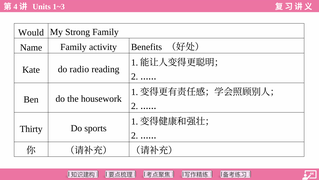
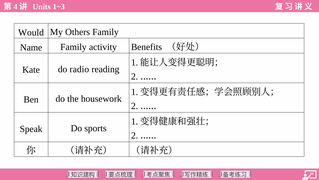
Strong: Strong -> Others (78, 32)
Thirty: Thirty -> Speak (31, 129)
